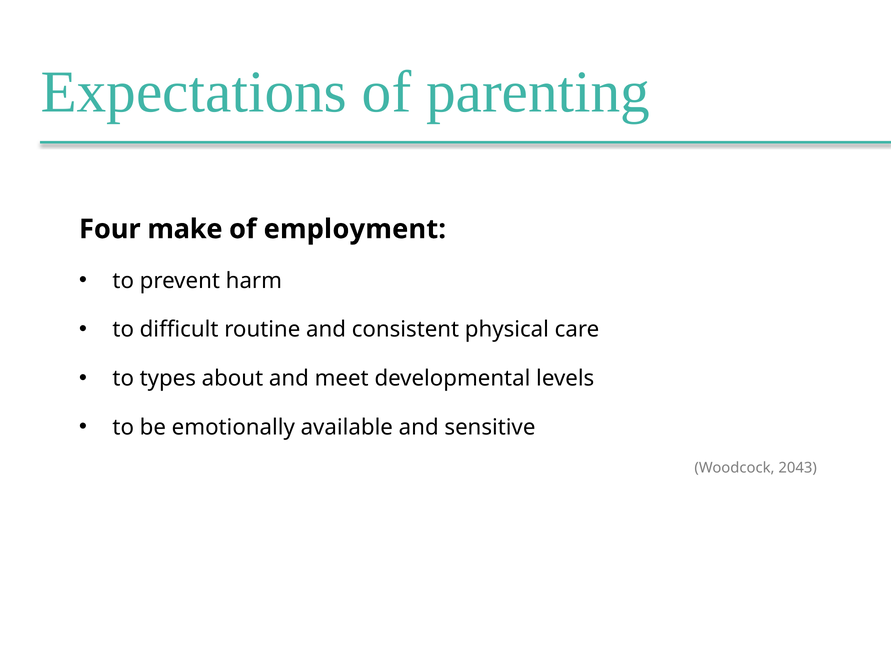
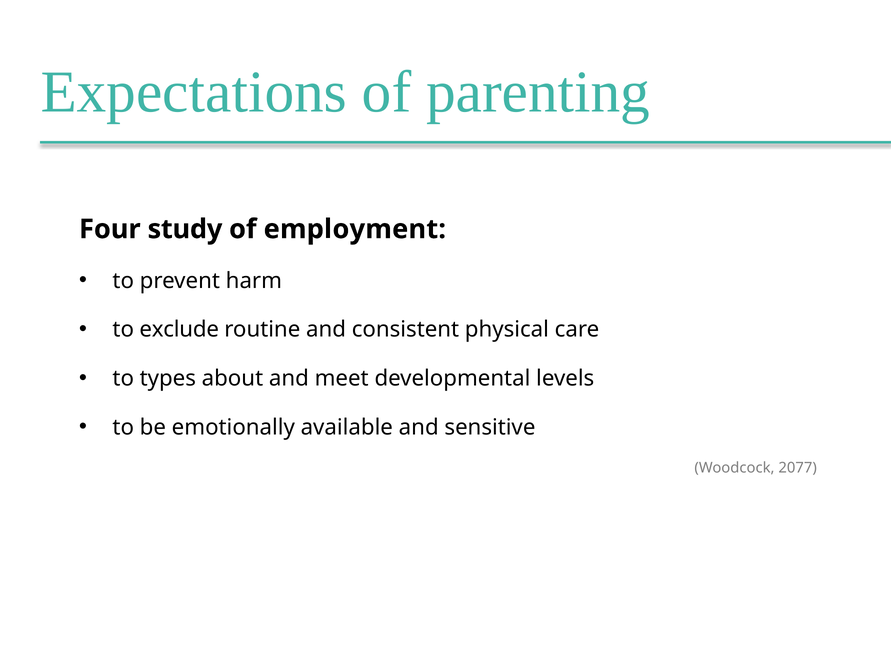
make: make -> study (185, 229)
difficult: difficult -> exclude (179, 330)
2043: 2043 -> 2077 (798, 468)
